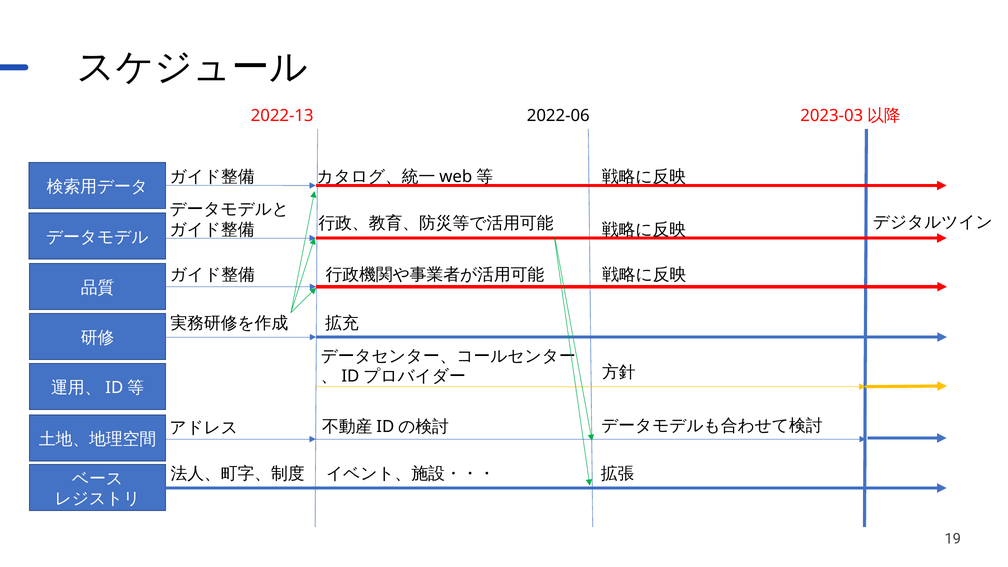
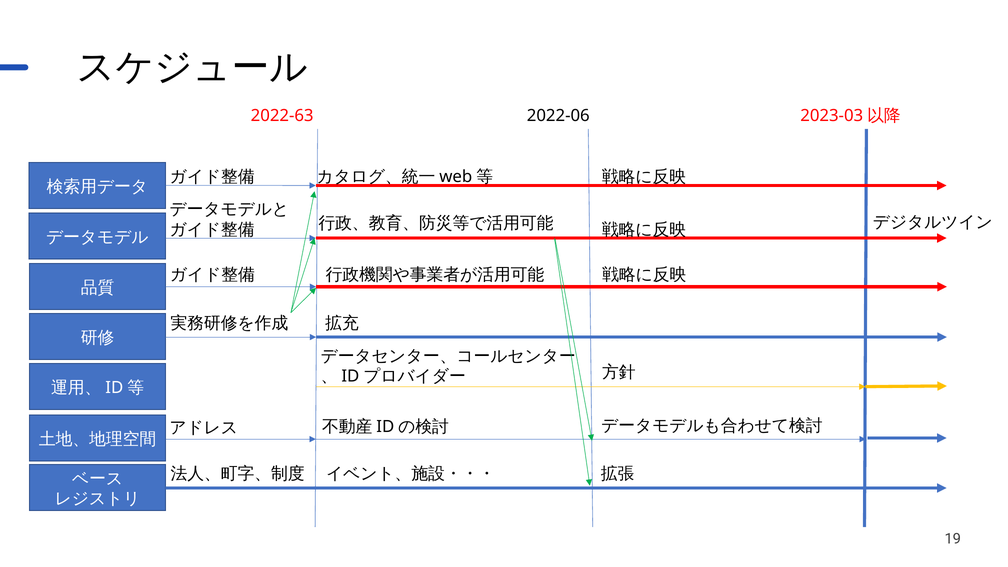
2022-13: 2022-13 -> 2022-63 (282, 116)
